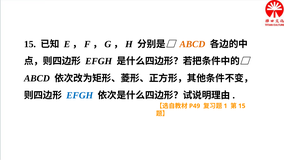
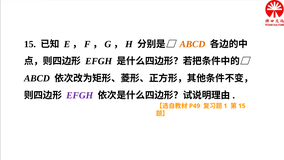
EFGH colour: blue -> purple (80, 95)
